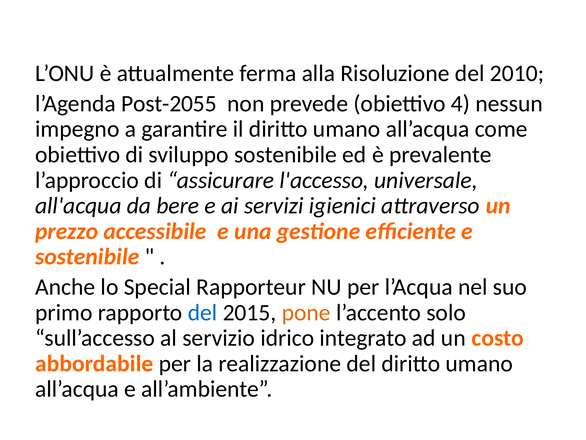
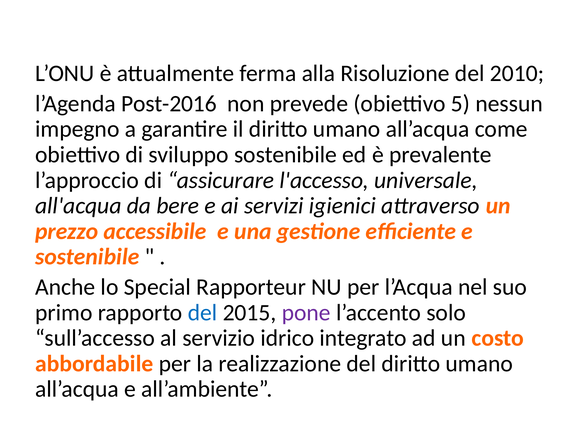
Post-2055: Post-2055 -> Post-2016 (169, 104)
4: 4 -> 5 (461, 104)
pone colour: orange -> purple (306, 312)
